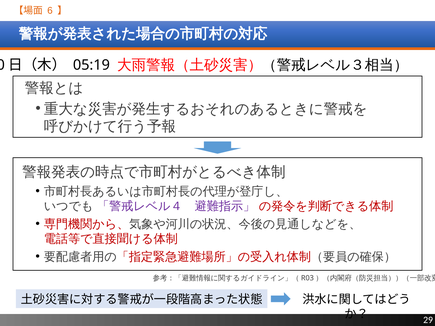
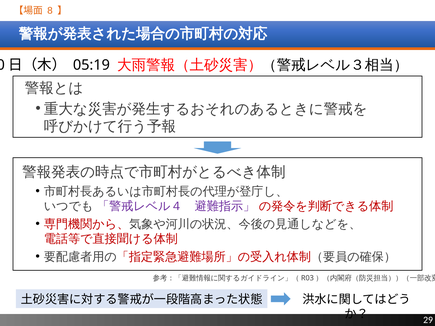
6: 6 -> 8 (50, 11)
